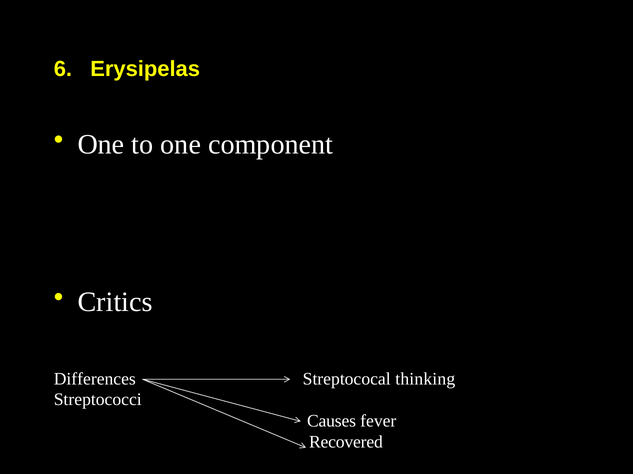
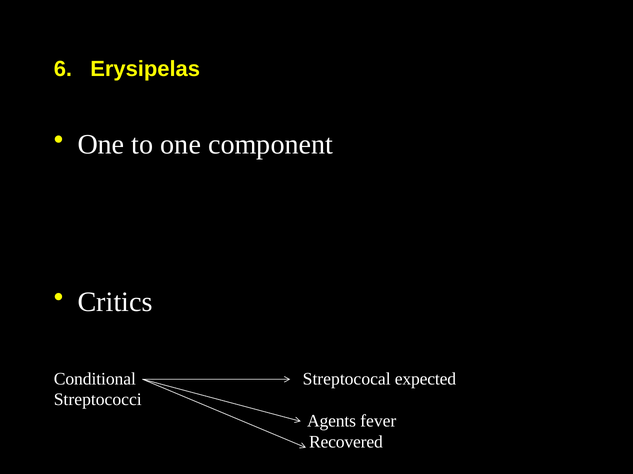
Differences: Differences -> Conditional (95, 380)
thinking: thinking -> expected (425, 380)
Causes: Causes -> Agents (331, 421)
